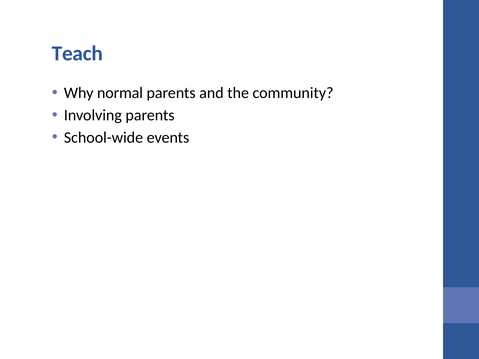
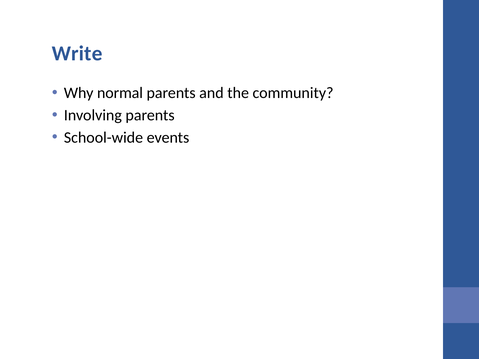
Teach: Teach -> Write (77, 53)
